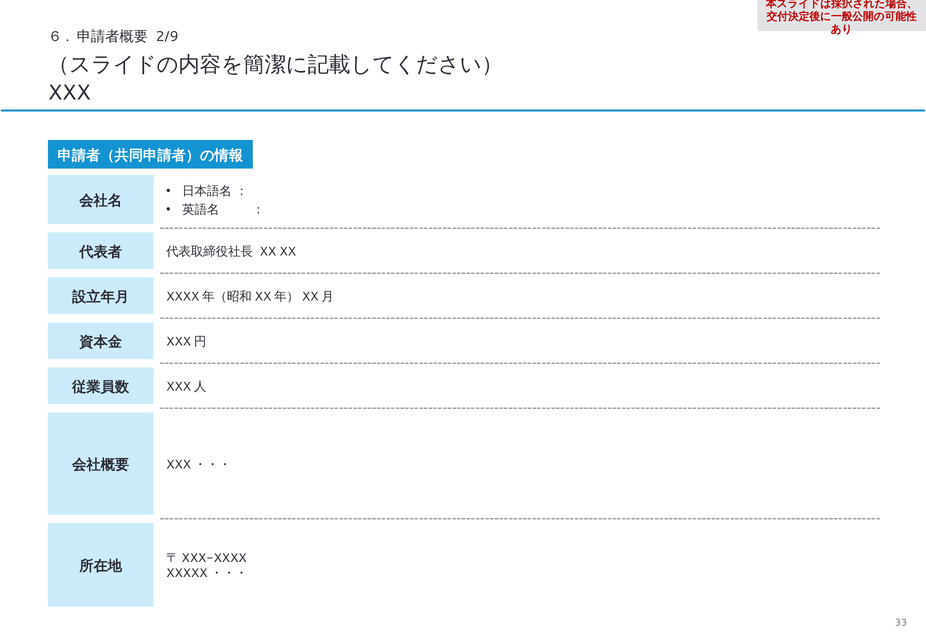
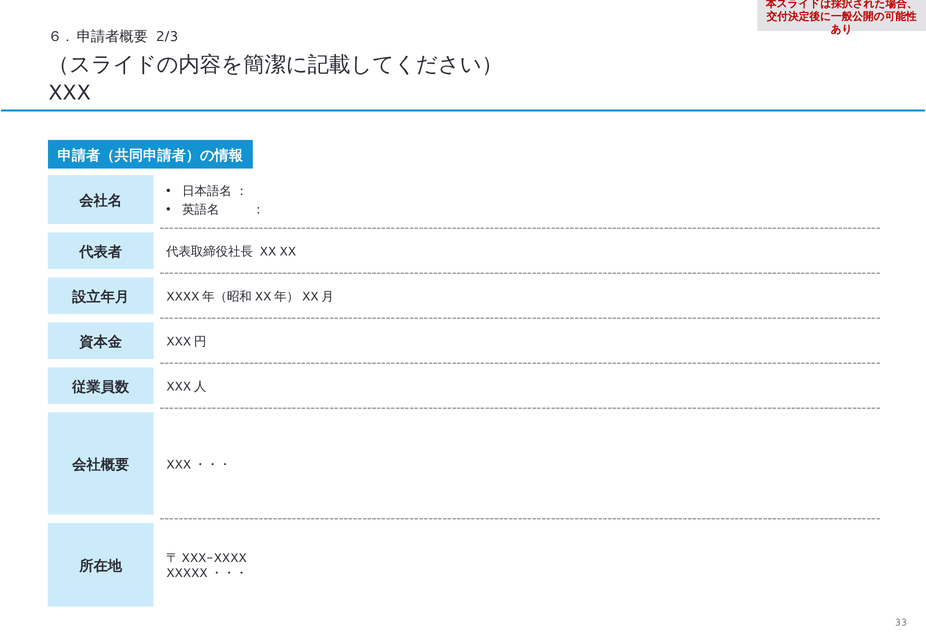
2/9: 2/9 -> 2/3 (167, 37)
